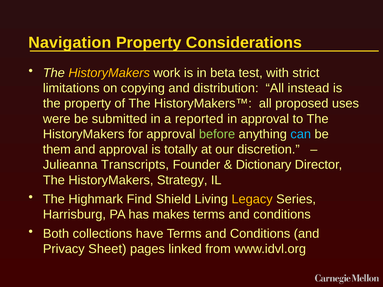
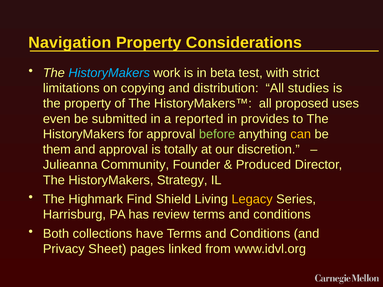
HistoryMakers colour: yellow -> light blue (109, 73)
instead: instead -> studies (308, 88)
were: were -> even (57, 119)
in approval: approval -> provides (265, 119)
can colour: light blue -> yellow (301, 134)
Transcripts: Transcripts -> Community (135, 165)
Dictionary: Dictionary -> Produced (263, 165)
makes: makes -> review (171, 215)
